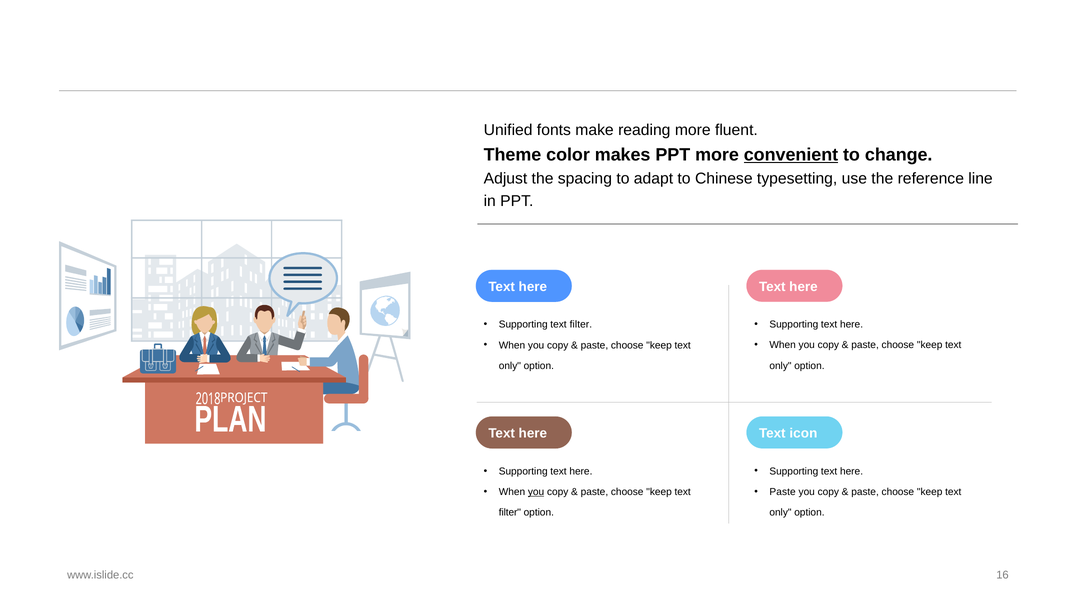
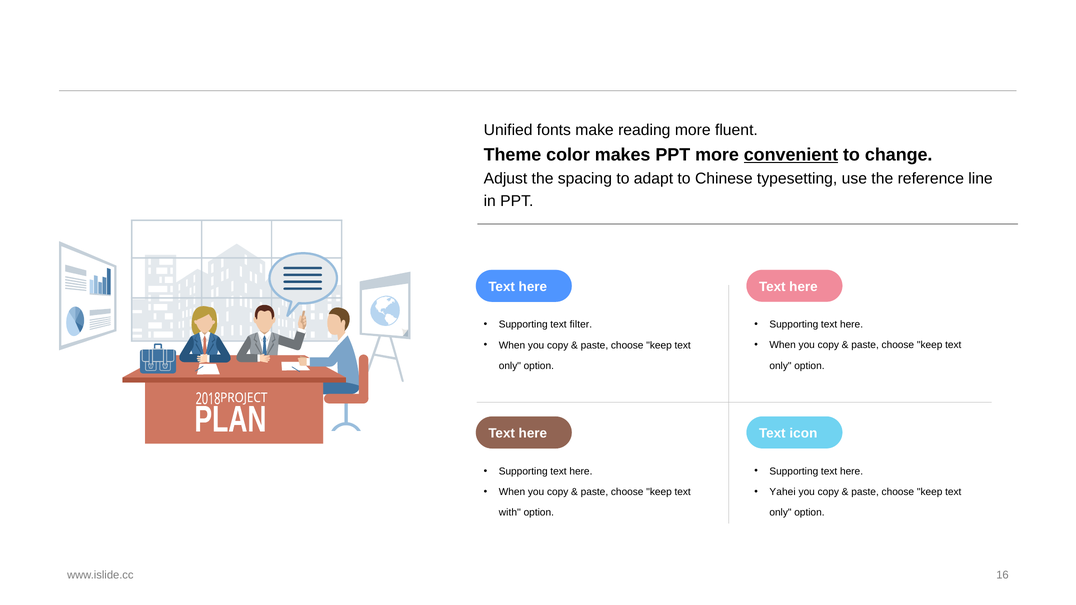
Paste: Paste -> Yahei (783, 492)
you underline: present -> none (536, 492)
filter: filter -> with (510, 513)
